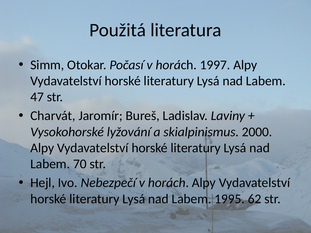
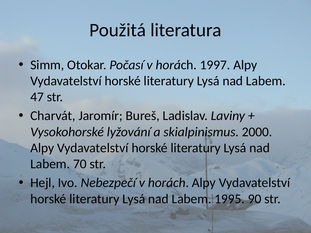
62: 62 -> 90 (255, 199)
